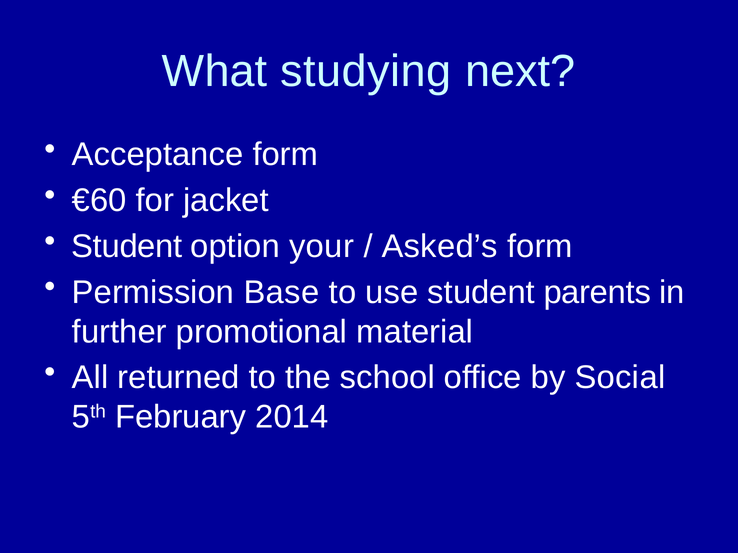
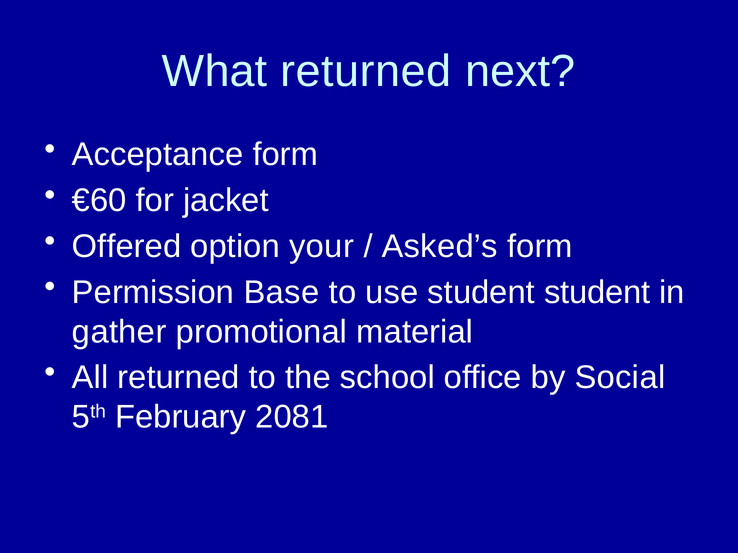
What studying: studying -> returned (366, 71)
Student: Student -> Offered (127, 247)
student parents: parents -> student (597, 293)
further: further -> gather (119, 332)
2014: 2014 -> 2081 (292, 417)
